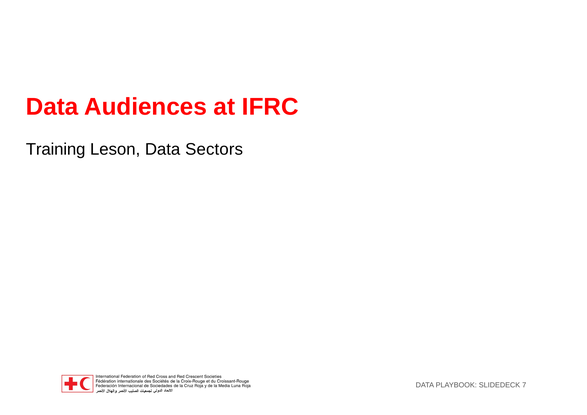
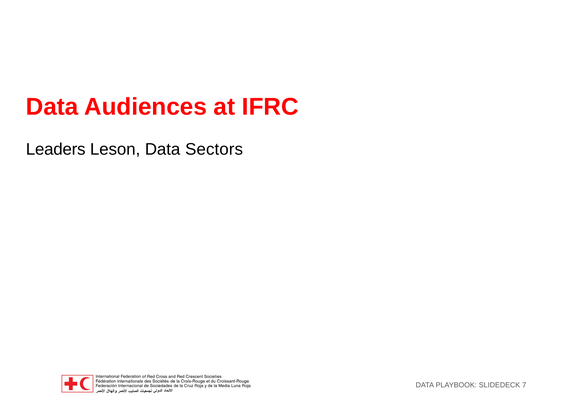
Training: Training -> Leaders (56, 150)
